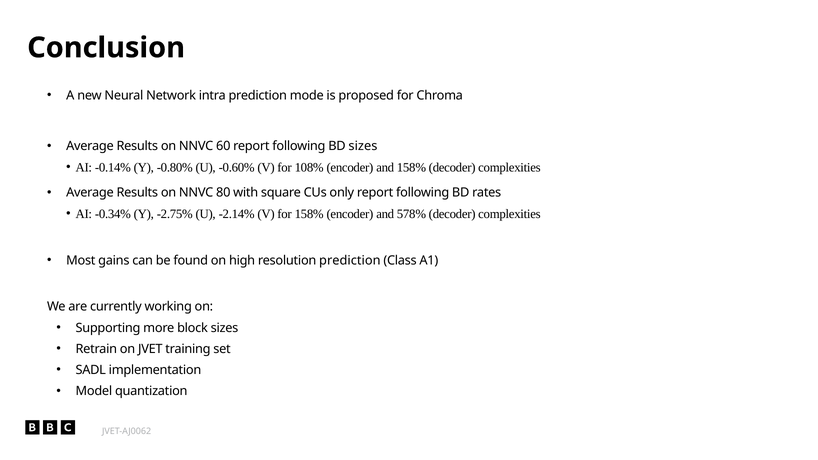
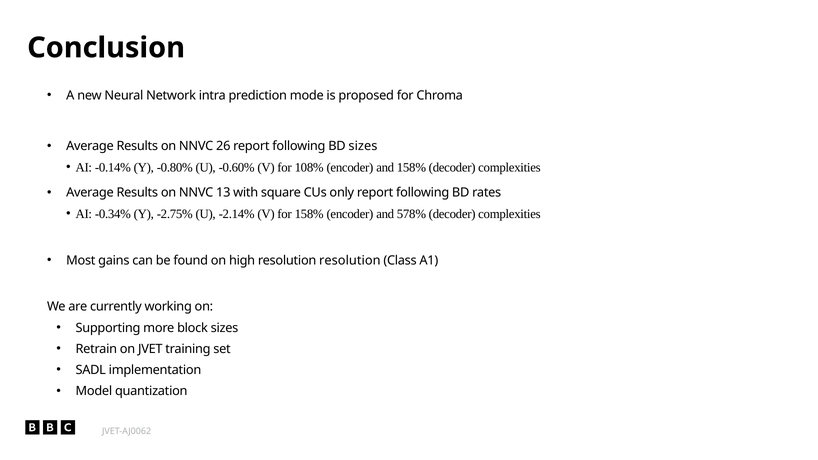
60: 60 -> 26 (223, 146)
80: 80 -> 13 (223, 193)
resolution prediction: prediction -> resolution (350, 260)
